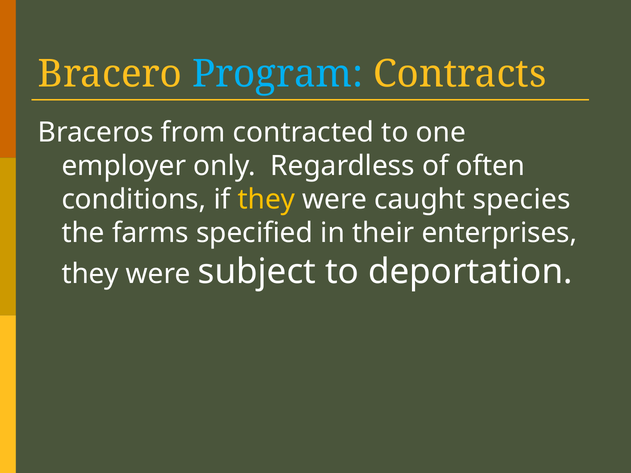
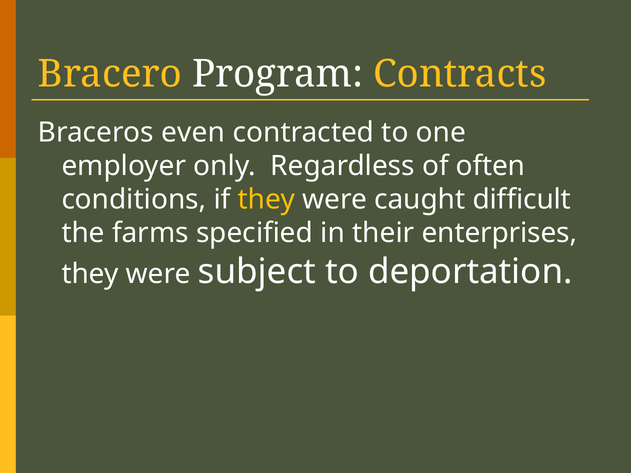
Program colour: light blue -> white (278, 74)
from: from -> even (193, 132)
species: species -> difficult (522, 200)
